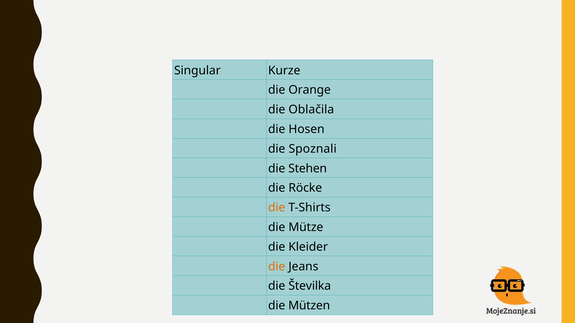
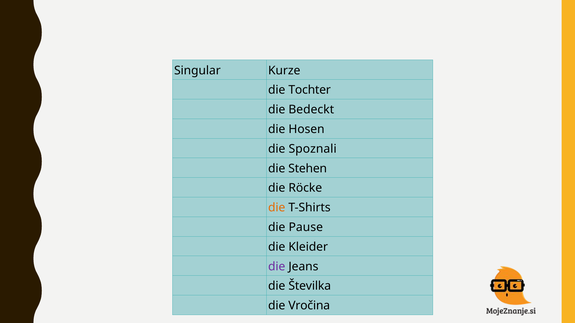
Orange: Orange -> Tochter (310, 90)
Oblačila: Oblačila -> Bedeckt (311, 110)
Mütze: Mütze -> Pause (306, 228)
die colour: orange -> purple (277, 267)
Mützen: Mützen -> Vročina (309, 306)
